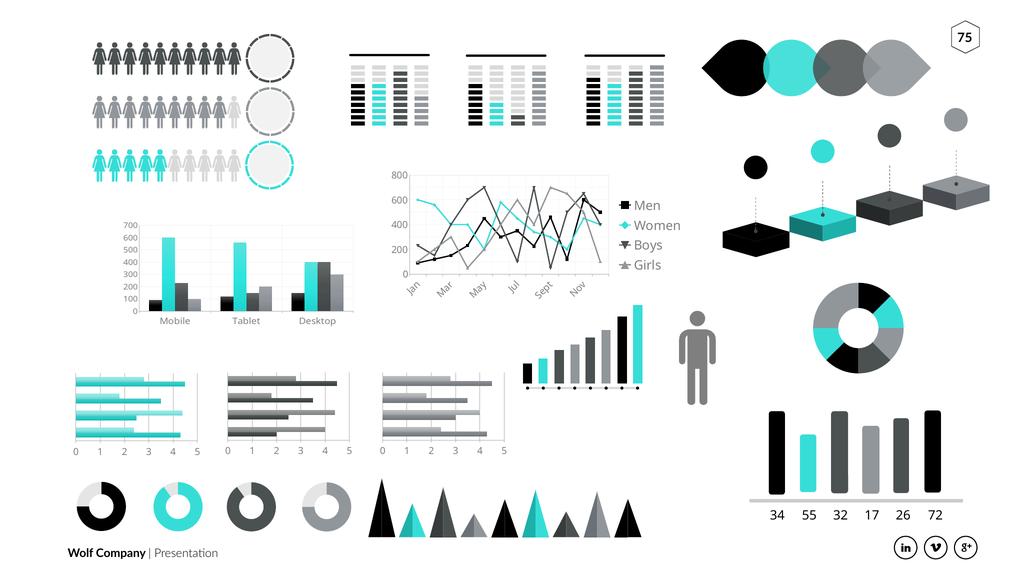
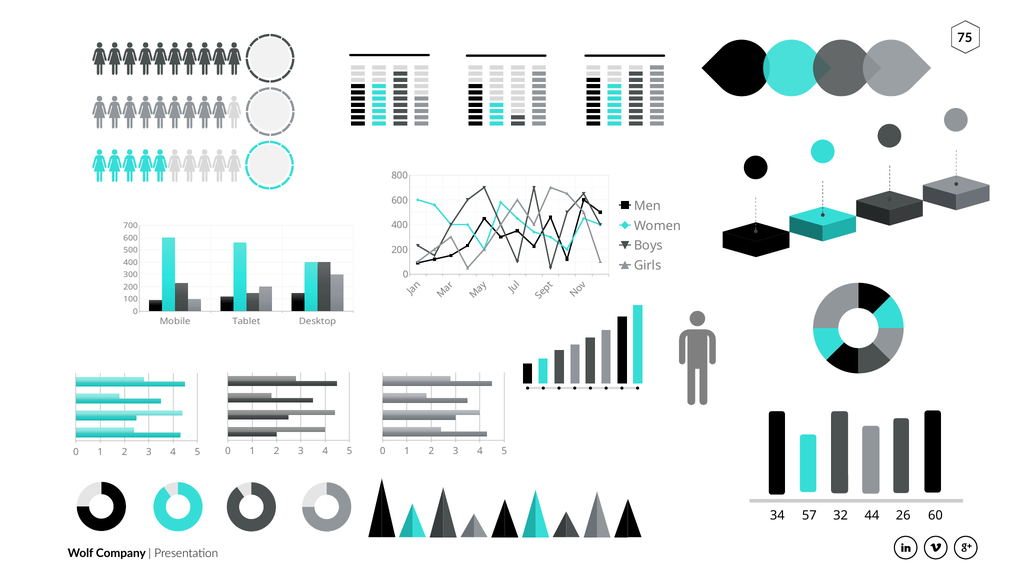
55: 55 -> 57 (809, 515)
17: 17 -> 44 (872, 515)
72: 72 -> 60 (935, 515)
